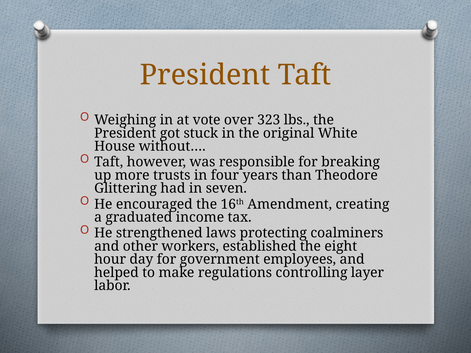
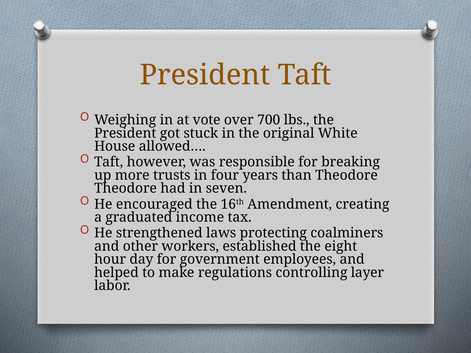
323: 323 -> 700 (269, 120)
without…: without… -> allowed… (172, 147)
Glittering: Glittering -> Theodore (126, 189)
